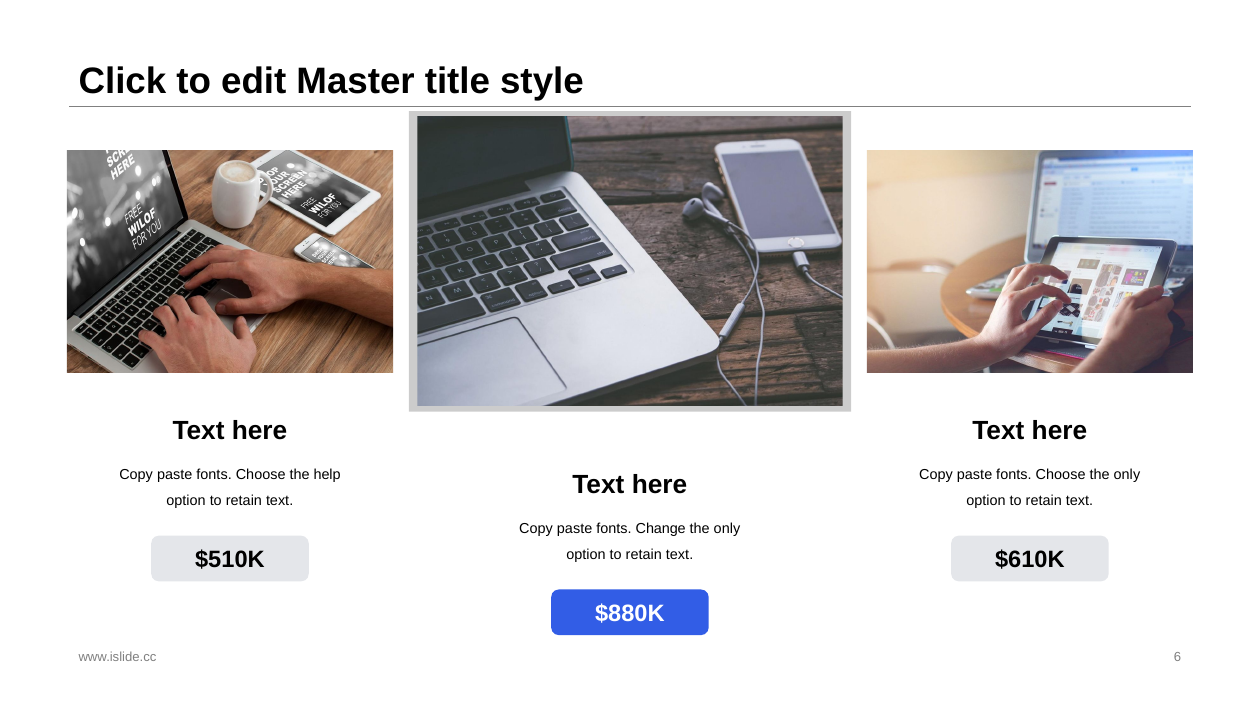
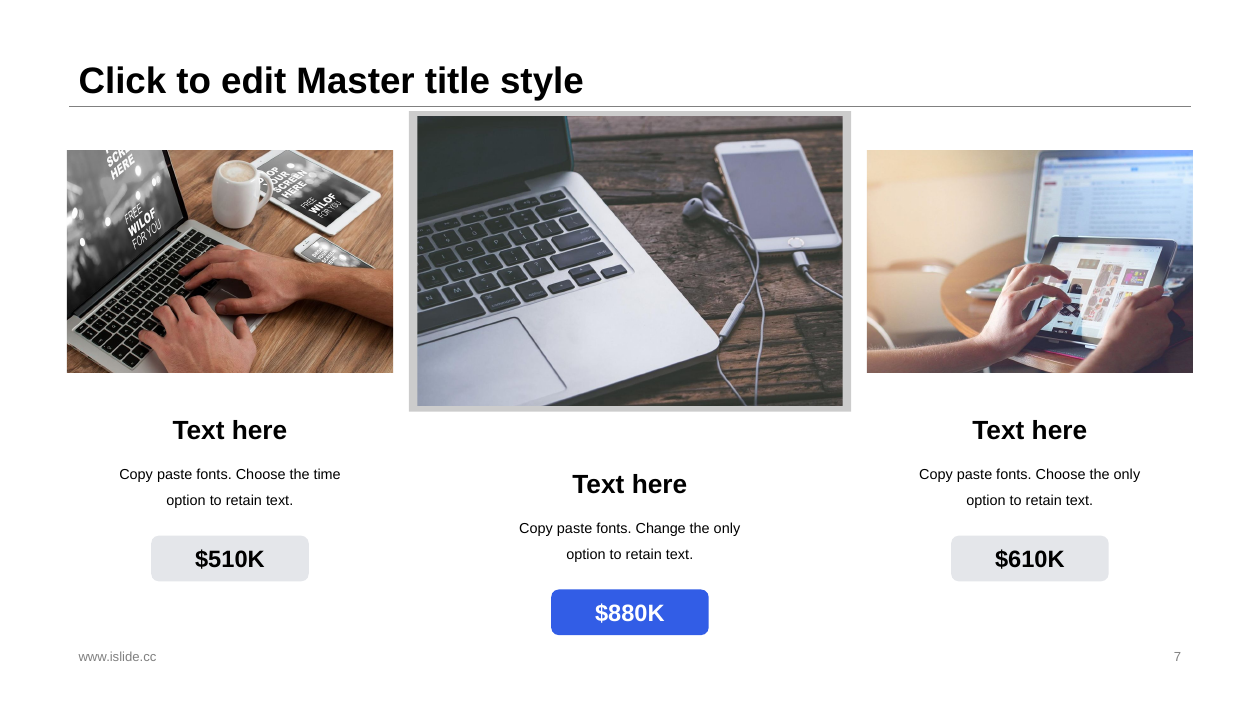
help: help -> time (327, 475)
6: 6 -> 7 (1178, 656)
